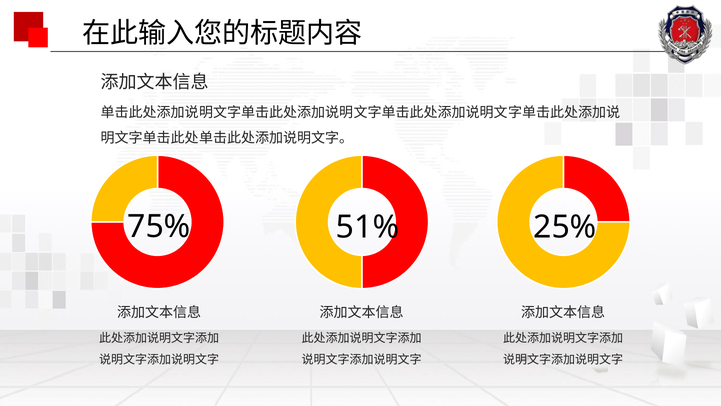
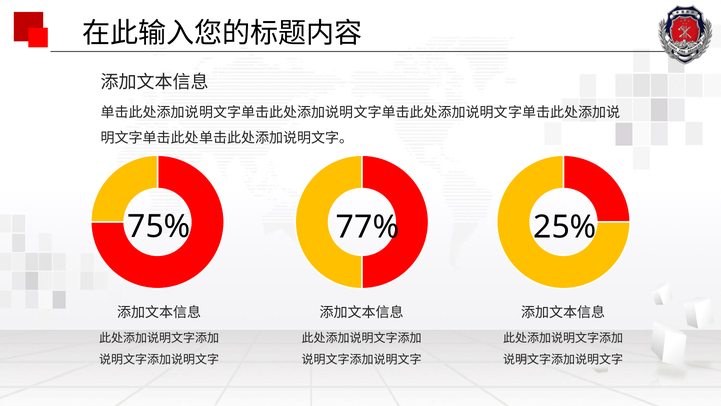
51%: 51% -> 77% (368, 227)
